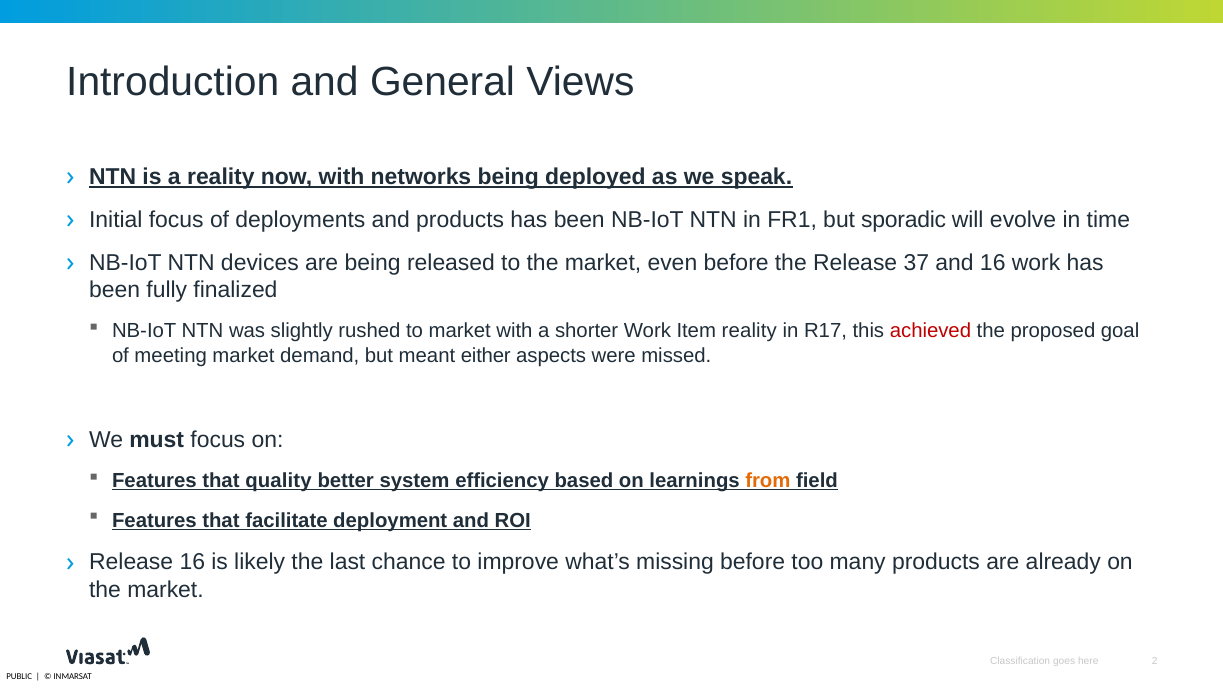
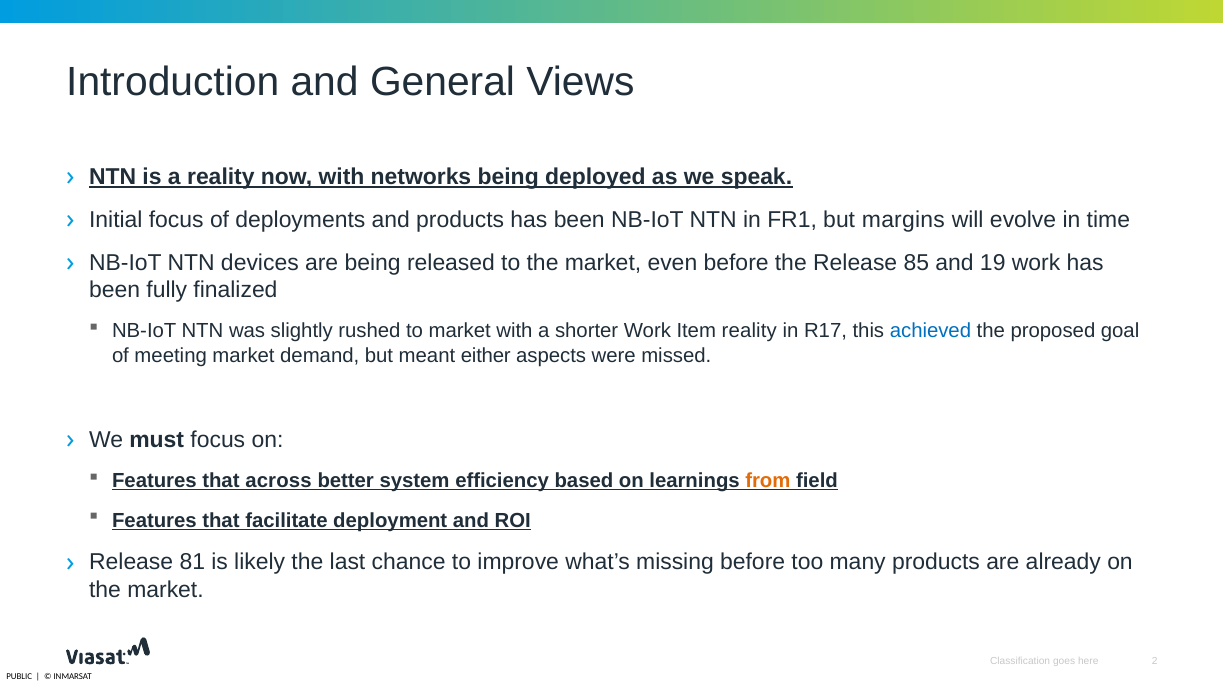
sporadic: sporadic -> margins (903, 220)
37: 37 -> 85 (916, 262)
and 16: 16 -> 19 (993, 262)
achieved colour: red -> blue (930, 331)
quality: quality -> across (279, 481)
Release 16: 16 -> 81 (192, 562)
